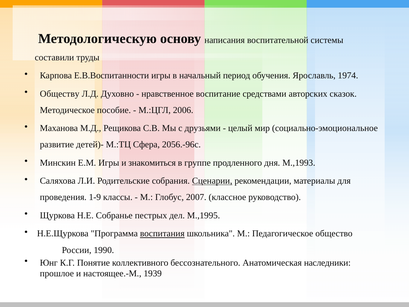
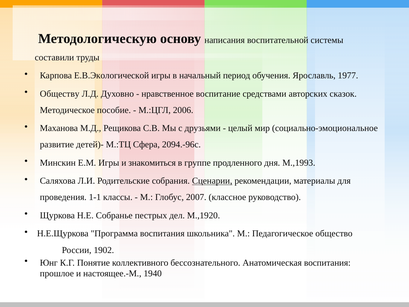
Е.В.Воспитанности: Е.В.Воспитанности -> Е.В.Экологической (112, 75)
1974: 1974 -> 1977 (348, 75)
2056.-96с: 2056.-96с -> 2094.-96с (181, 144)
1-9: 1-9 -> 1-1 (95, 197)
М.,1995: М.,1995 -> М.,1920 (204, 215)
воспитания underline: present -> none (162, 233)
1990: 1990 -> 1902 (104, 250)
Анатомическая наследники: наследники -> воспитания (327, 263)
1939: 1939 -> 1940 (153, 273)
